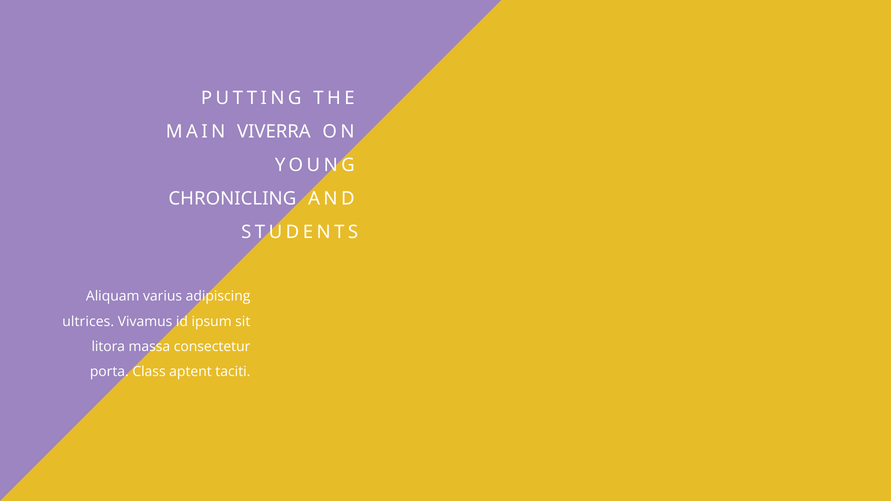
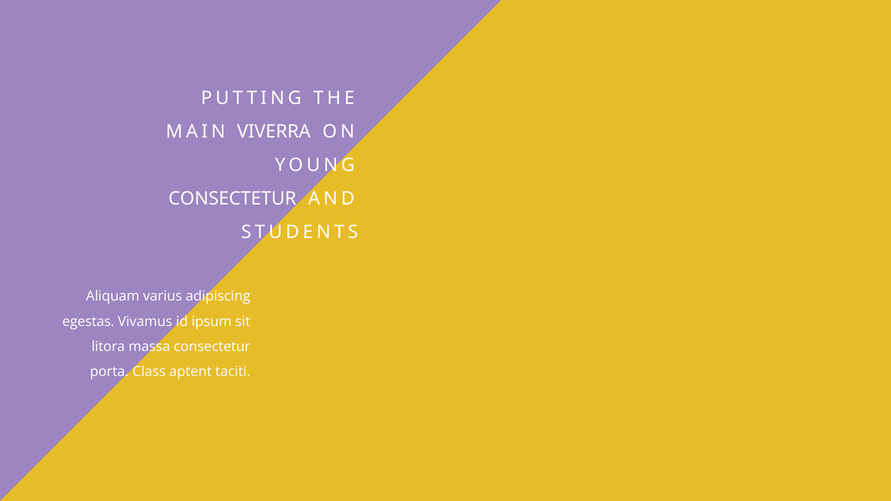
CHRONICLING: CHRONICLING -> CONSECTETUR (232, 199)
ultrices: ultrices -> egestas (88, 322)
